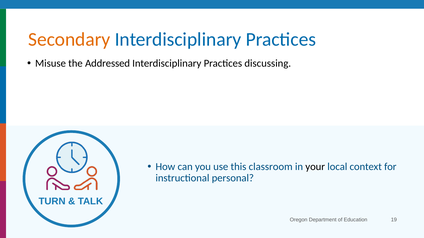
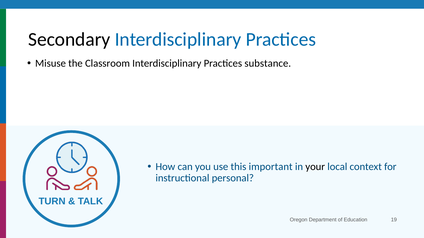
Secondary colour: orange -> black (69, 39)
Addressed: Addressed -> Classroom (108, 63)
discussing: discussing -> substance (268, 63)
classroom: classroom -> important (271, 167)
